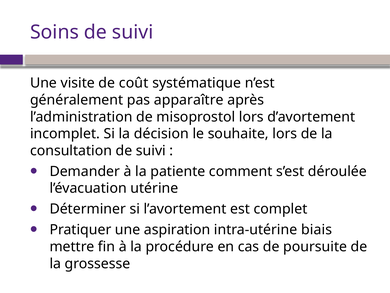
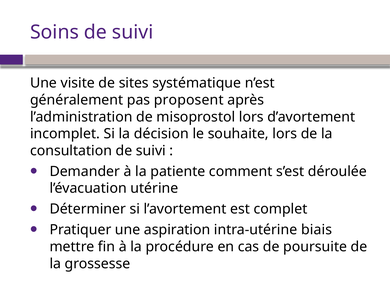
coût: coût -> sites (134, 83)
apparaître: apparaître -> proposent (189, 100)
